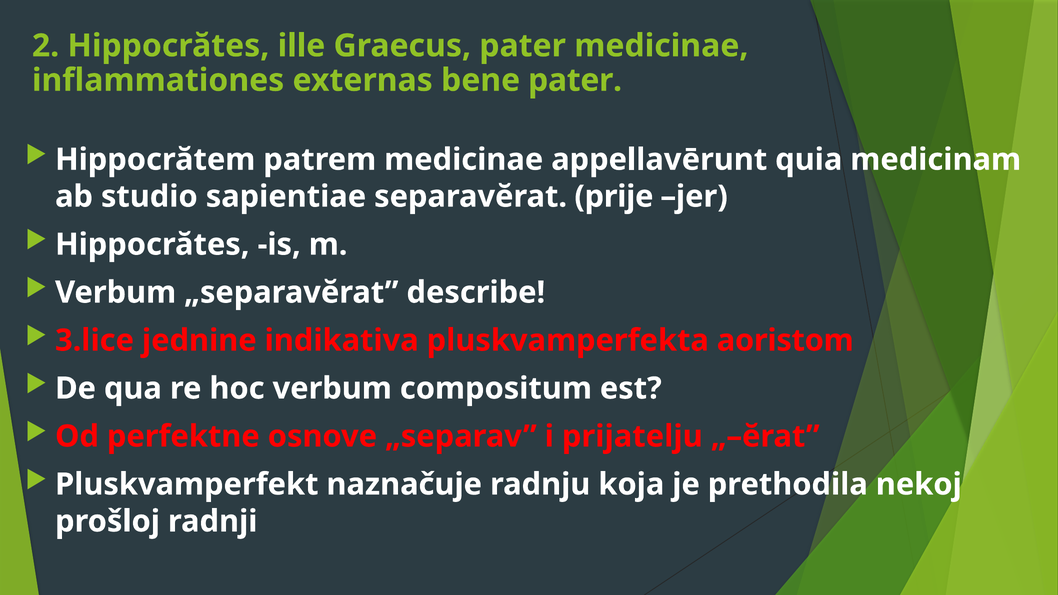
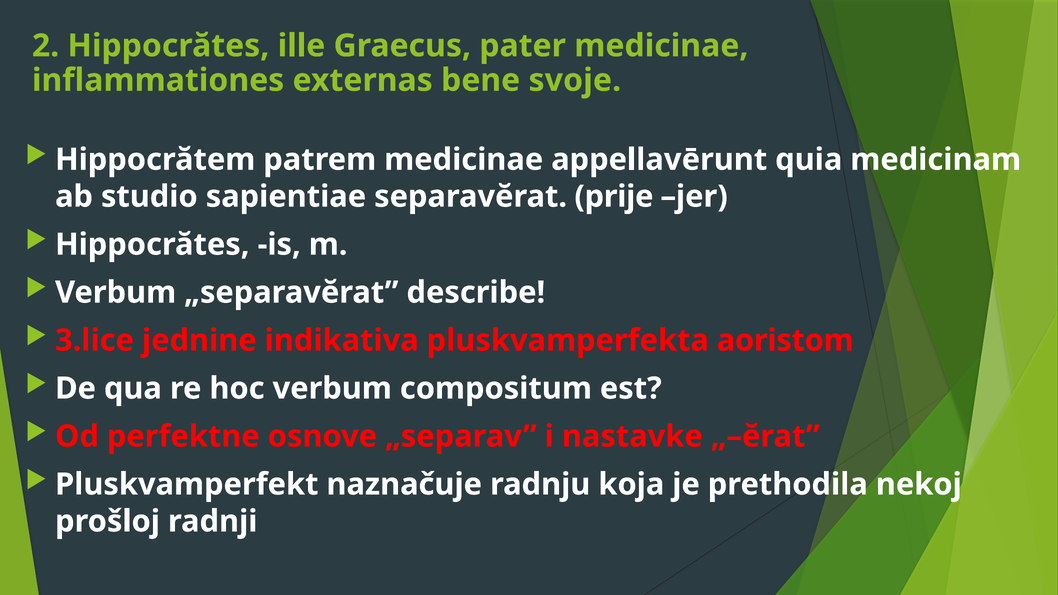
bene pater: pater -> svoje (575, 80)
prijatelju: prijatelju -> nastavke (632, 436)
